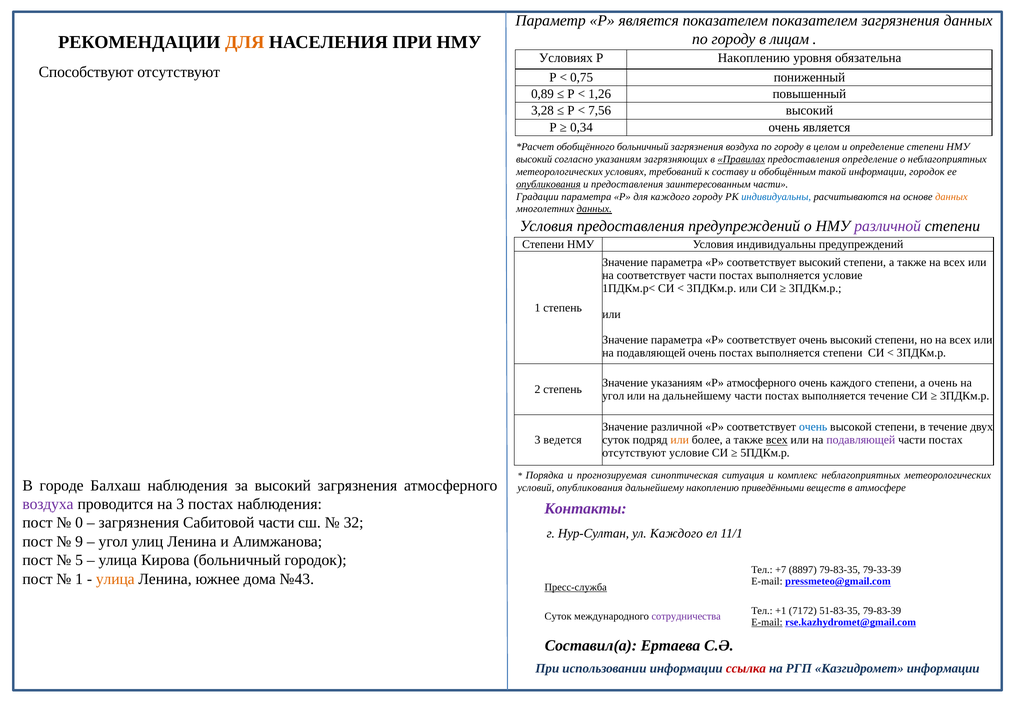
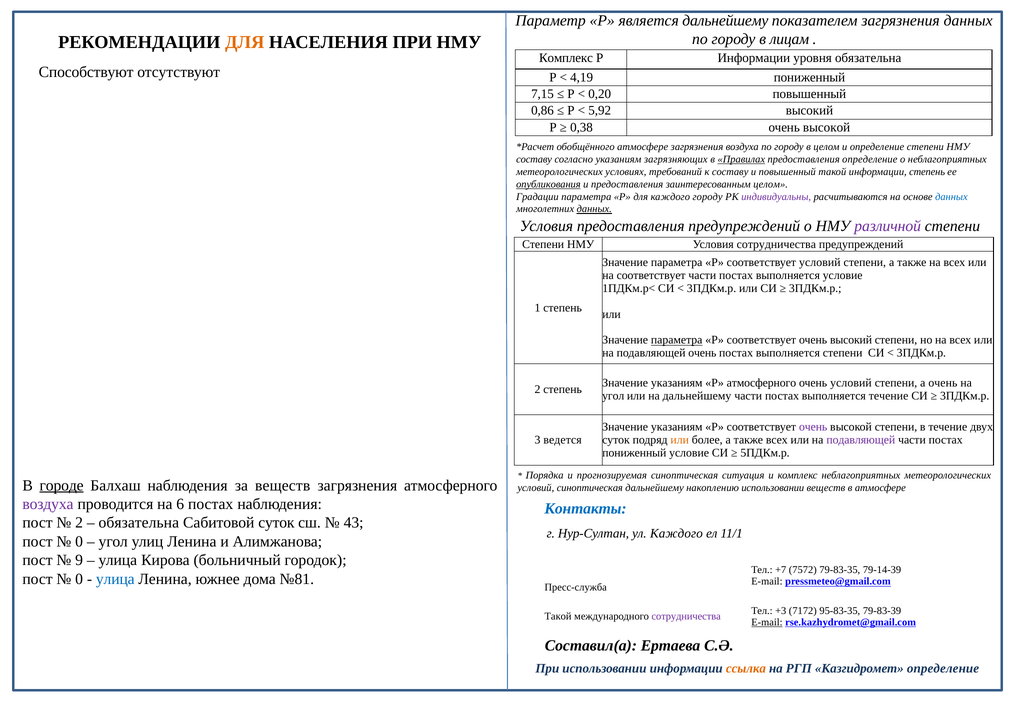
является показателем: показателем -> дальнейшему (725, 21)
Условиях: Условиях -> Комплекс (566, 58)
Р Накоплению: Накоплению -> Информации (754, 58)
0,75: 0,75 -> 4,19 (582, 77)
0,89: 0,89 -> 7,15 (542, 94)
1,26: 1,26 -> 0,20 (600, 94)
3,28: 3,28 -> 0,86 (542, 111)
7,56: 7,56 -> 5,92 (600, 111)
0,34: 0,34 -> 0,38 (581, 128)
является: является -> высокой (827, 128)
обобщённого больничный: больничный -> атмосфере (643, 147)
высокий: высокий -> составу (534, 159)
и обобщённым: обобщённым -> повышенный (787, 172)
информации городок: городок -> степень (927, 172)
заинтересованным части: части -> целом (771, 184)
индивидуальны colour: blue -> purple (776, 197)
данных colour: orange -> blue (951, 197)
Условия индивидуальны: индивидуальны -> сотрудничества (776, 245)
соответствует высокий: высокий -> условий (820, 263)
параметра underline: none -> present (677, 340)
очень каждого: каждого -> условий (851, 383)
различной: различной -> указаниям (677, 428)
очень colour: blue -> purple (813, 428)
всех underline: present -> none (777, 440)
отсутствуют: отсутствуют -> пониженный (634, 453)
городе underline: none -> present (62, 486)
за высокий: высокий -> веществ (283, 486)
условий опубликования: опубликования -> синоптическая (590, 488)
накоплению приведёнными: приведёнными -> использовании (773, 488)
на 3: 3 -> 6 (180, 505)
Контакты colour: purple -> blue (586, 509)
0: 0 -> 2 (79, 523)
загрязнения: загрязнения -> обязательна (139, 523)
Сабитовой части: части -> суток (276, 523)
32: 32 -> 43 (354, 523)
9: 9 -> 0 (79, 542)
5: 5 -> 9 (79, 561)
8897: 8897 -> 7572 (803, 571)
79-33-39: 79-33-39 -> 79-14-39 (882, 571)
1: 1 -> 0 (79, 580)
улица colour: orange -> blue (115, 580)
№43: №43 -> №81 (297, 580)
Пресс-служба underline: present -> none (576, 588)
+1: +1 -> +3 (781, 611)
51-83-35: 51-83-35 -> 95-83-35 (840, 611)
Суток: Суток -> Такой (558, 617)
ссылка colour: red -> orange (746, 669)
Казгидромет информации: информации -> определение (943, 669)
